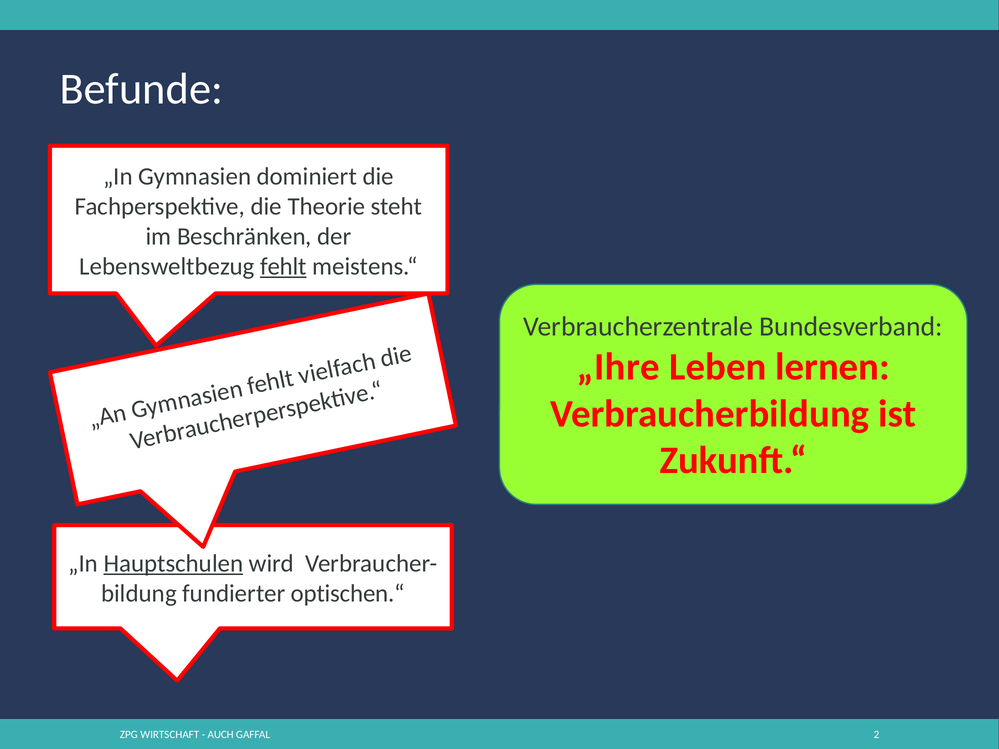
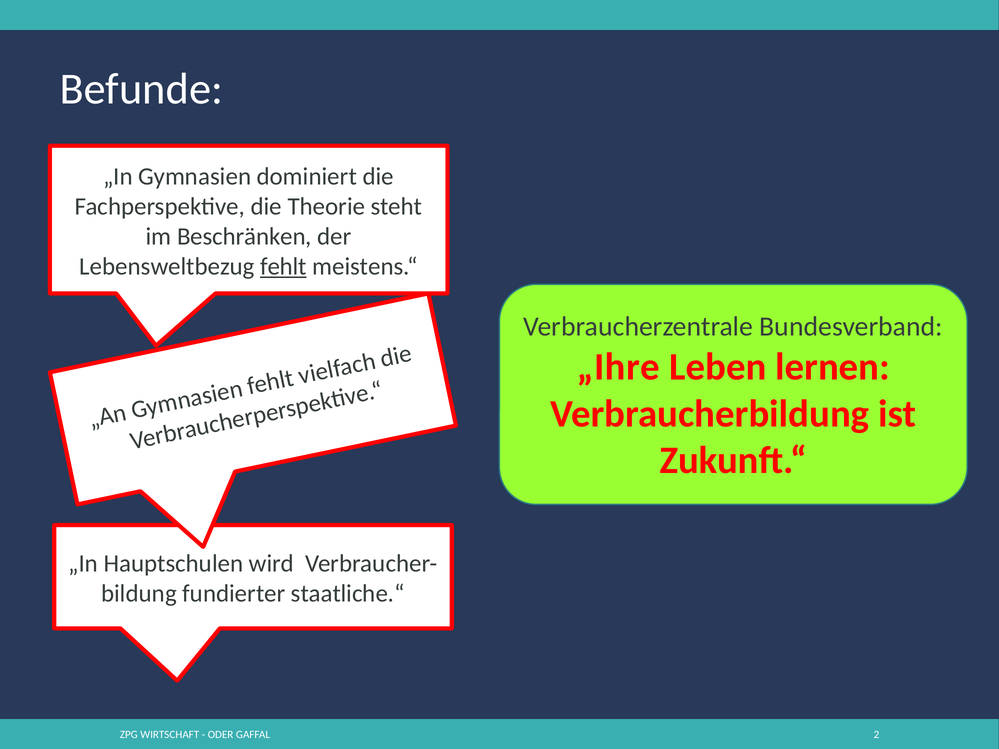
Hauptschulen underline: present -> none (173, 564)
optischen.“: optischen.“ -> staatliche.“ (348, 594)
AUCH: AUCH -> ODER (221, 735)
